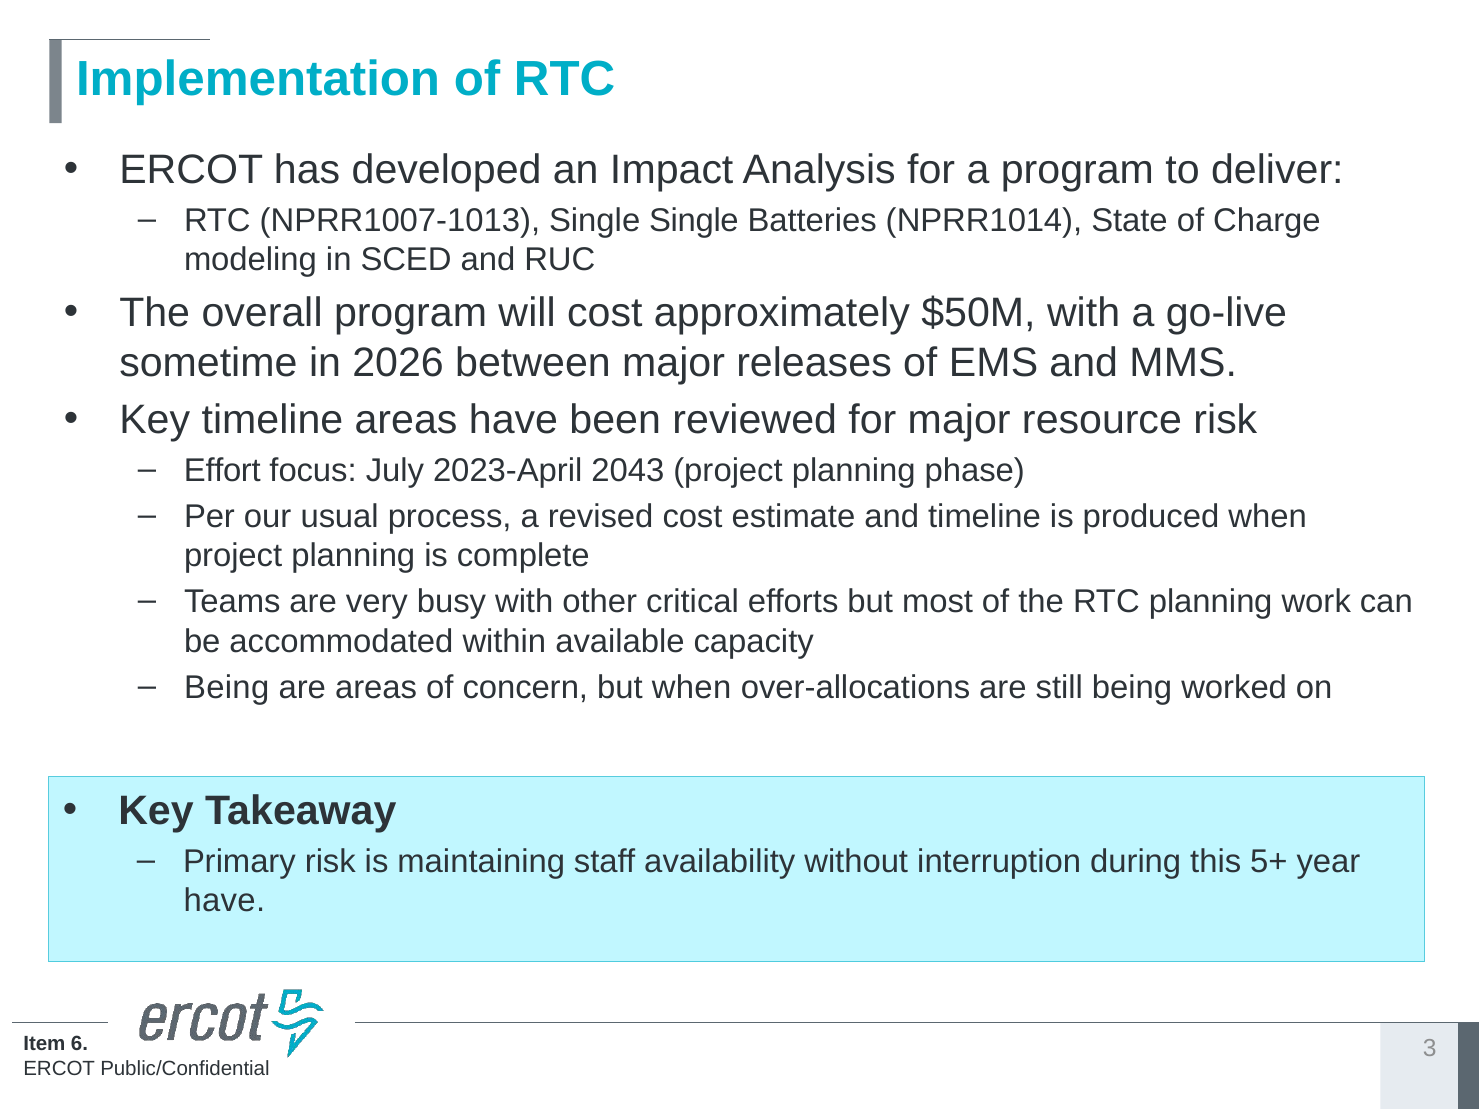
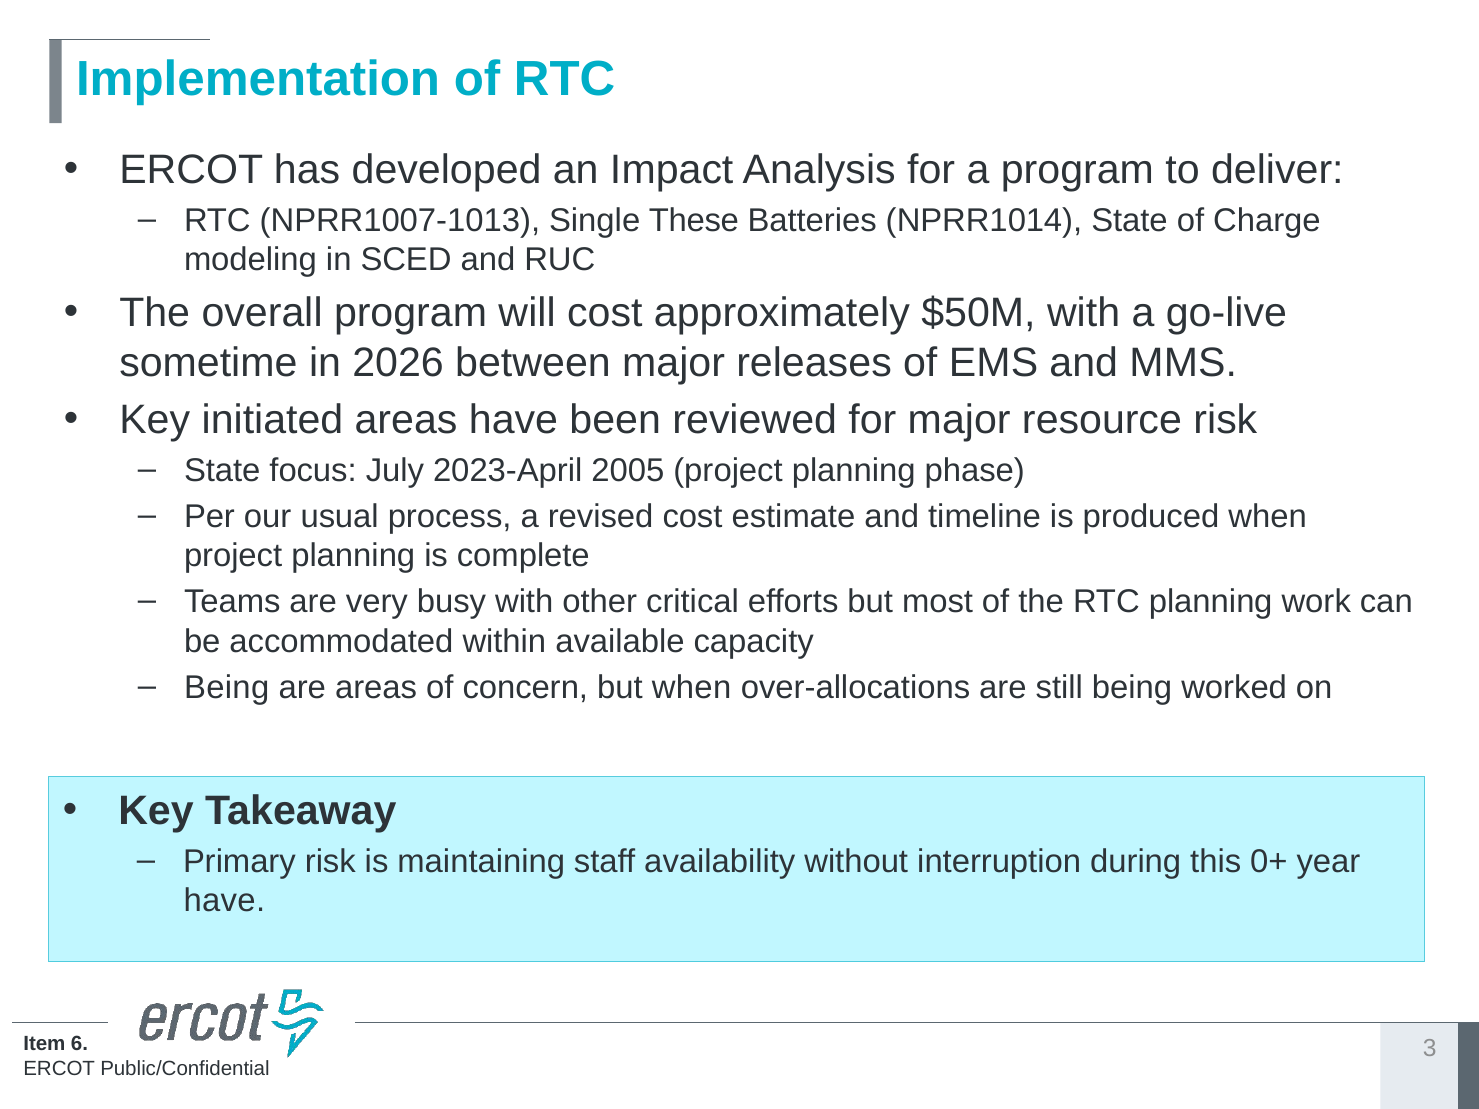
Single Single: Single -> These (694, 221)
Key timeline: timeline -> initiated (272, 420)
Effort: Effort -> State (222, 471)
2043: 2043 -> 2005 (628, 471)
5+: 5+ -> 0+ (1269, 862)
